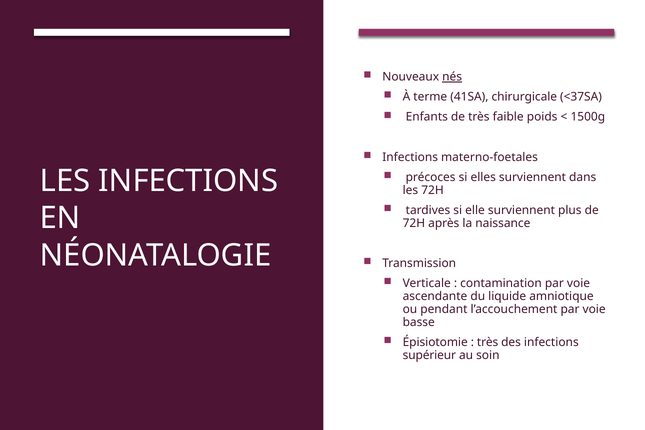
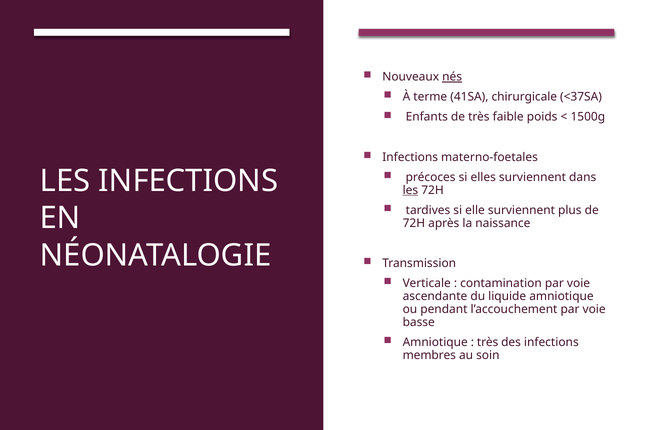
les underline: none -> present (410, 190)
Épisiotomie: Épisiotomie -> Amniotique (435, 342)
supérieur: supérieur -> membres (429, 355)
